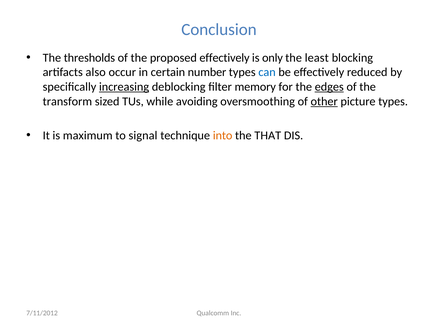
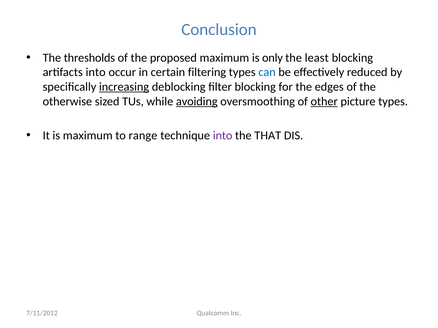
proposed effectively: effectively -> maximum (224, 58)
artifacts also: also -> into (96, 72)
number: number -> filtering (207, 72)
filter memory: memory -> blocking (255, 87)
edges underline: present -> none (329, 87)
transform: transform -> otherwise (67, 102)
avoiding underline: none -> present (197, 102)
signal: signal -> range (143, 136)
into colour: orange -> purple (223, 136)
